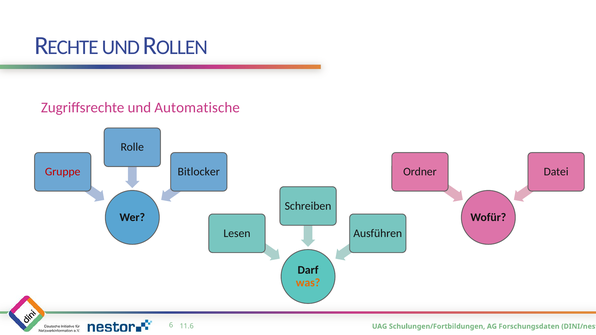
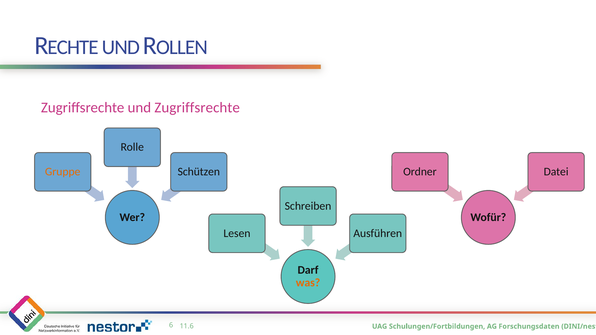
und Automatische: Automatische -> Zugriffsrechte (197, 108)
Gruppe colour: red -> orange (63, 172)
Bitlocker: Bitlocker -> Schützen (199, 172)
